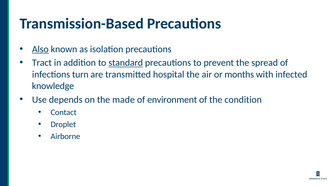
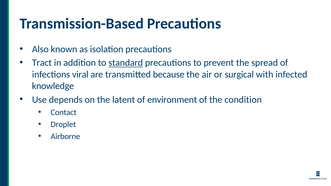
Also underline: present -> none (40, 49)
turn: turn -> viral (80, 74)
hospital: hospital -> because (169, 74)
months: months -> surgical (239, 74)
made: made -> latent (124, 100)
